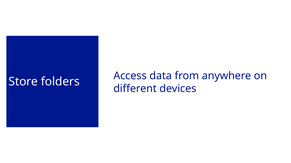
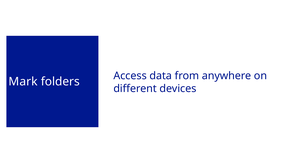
Store: Store -> Mark (23, 82)
